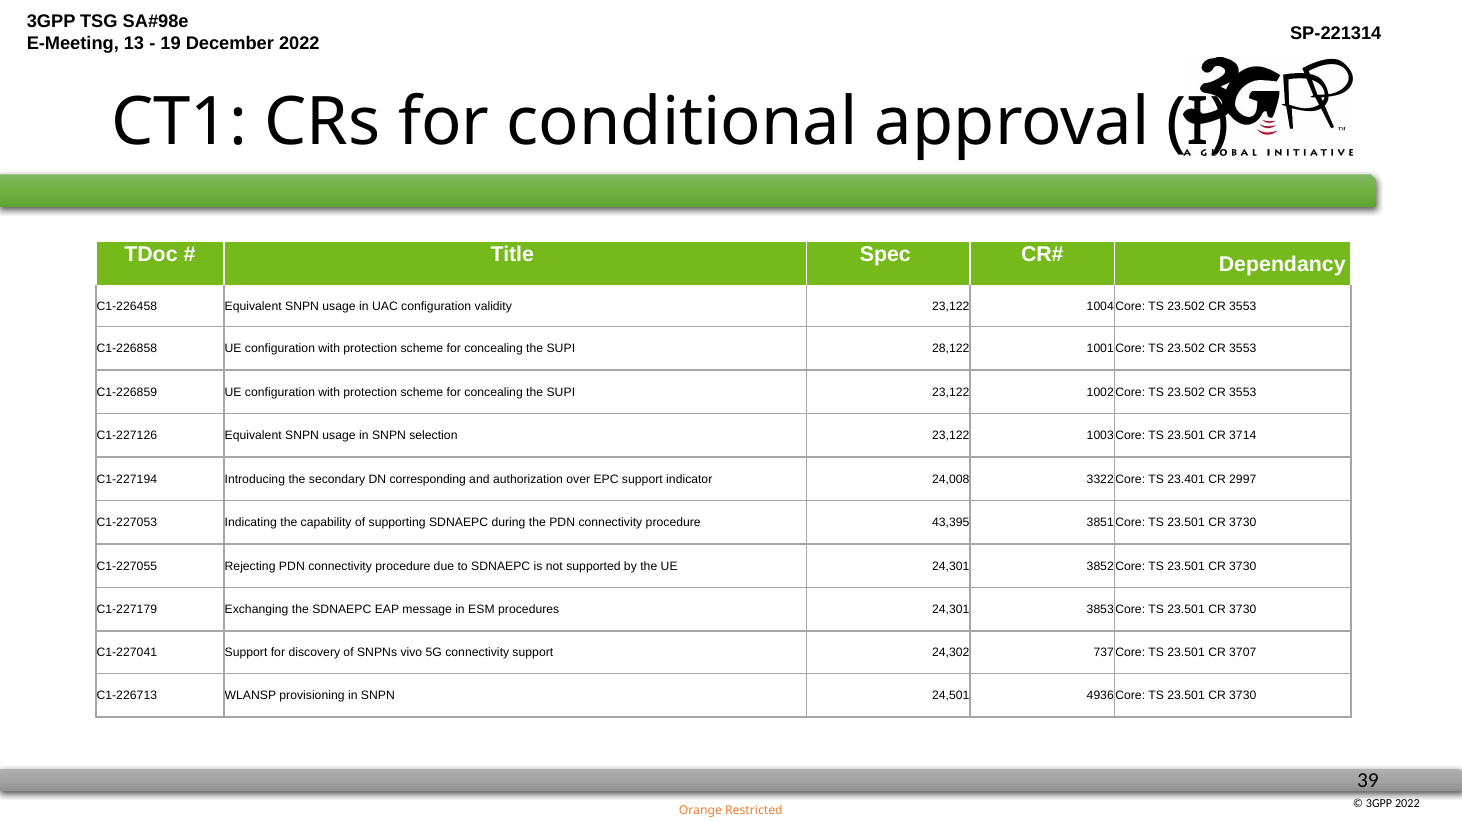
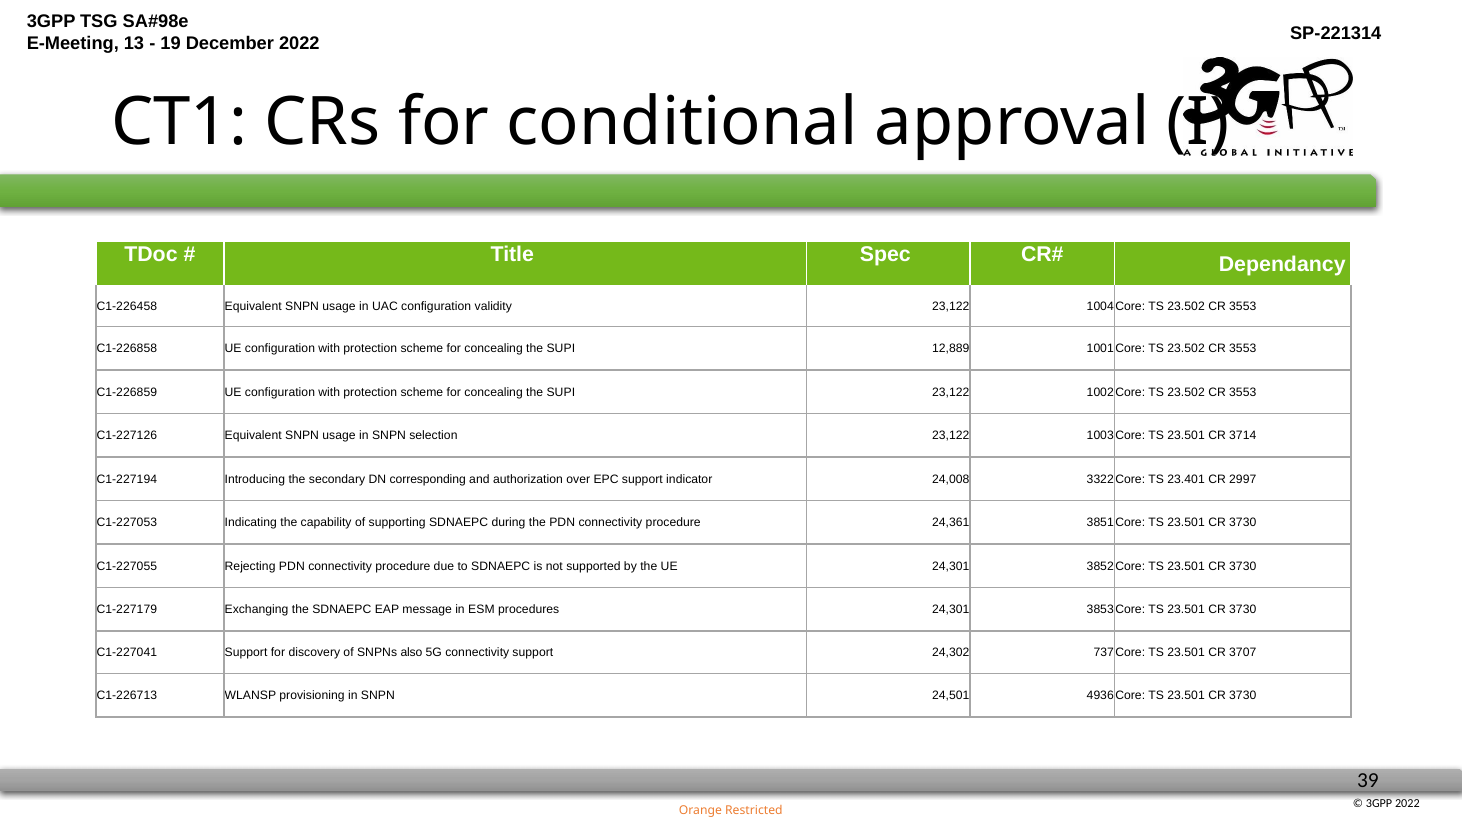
28,122: 28,122 -> 12,889 (951, 349)
43,395: 43,395 -> 24,361 (951, 523)
vivo: vivo -> also (411, 653)
